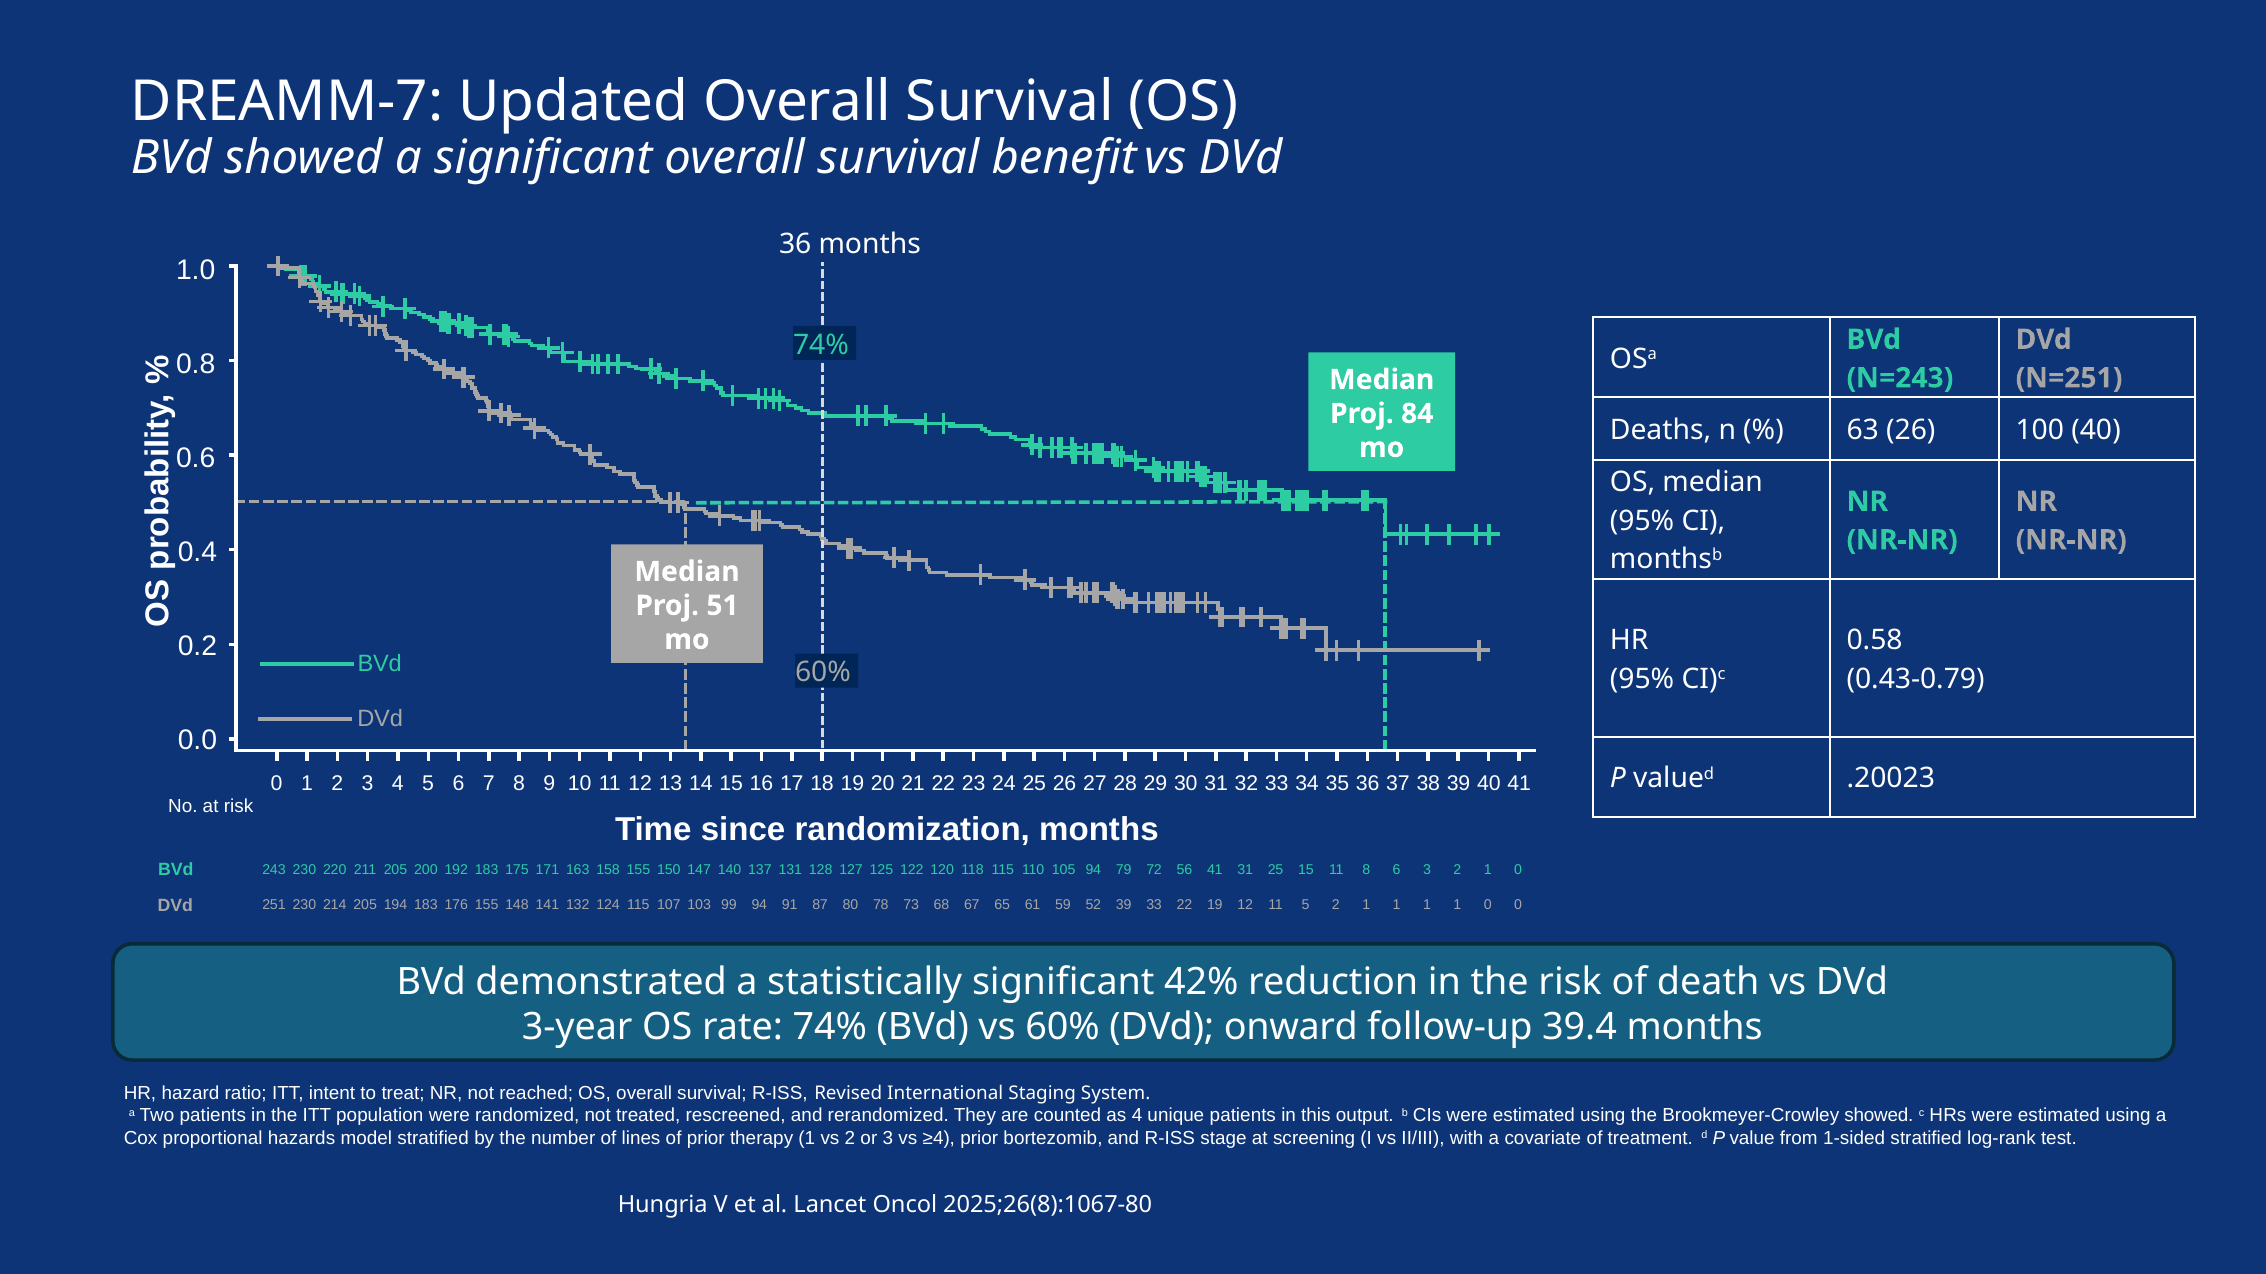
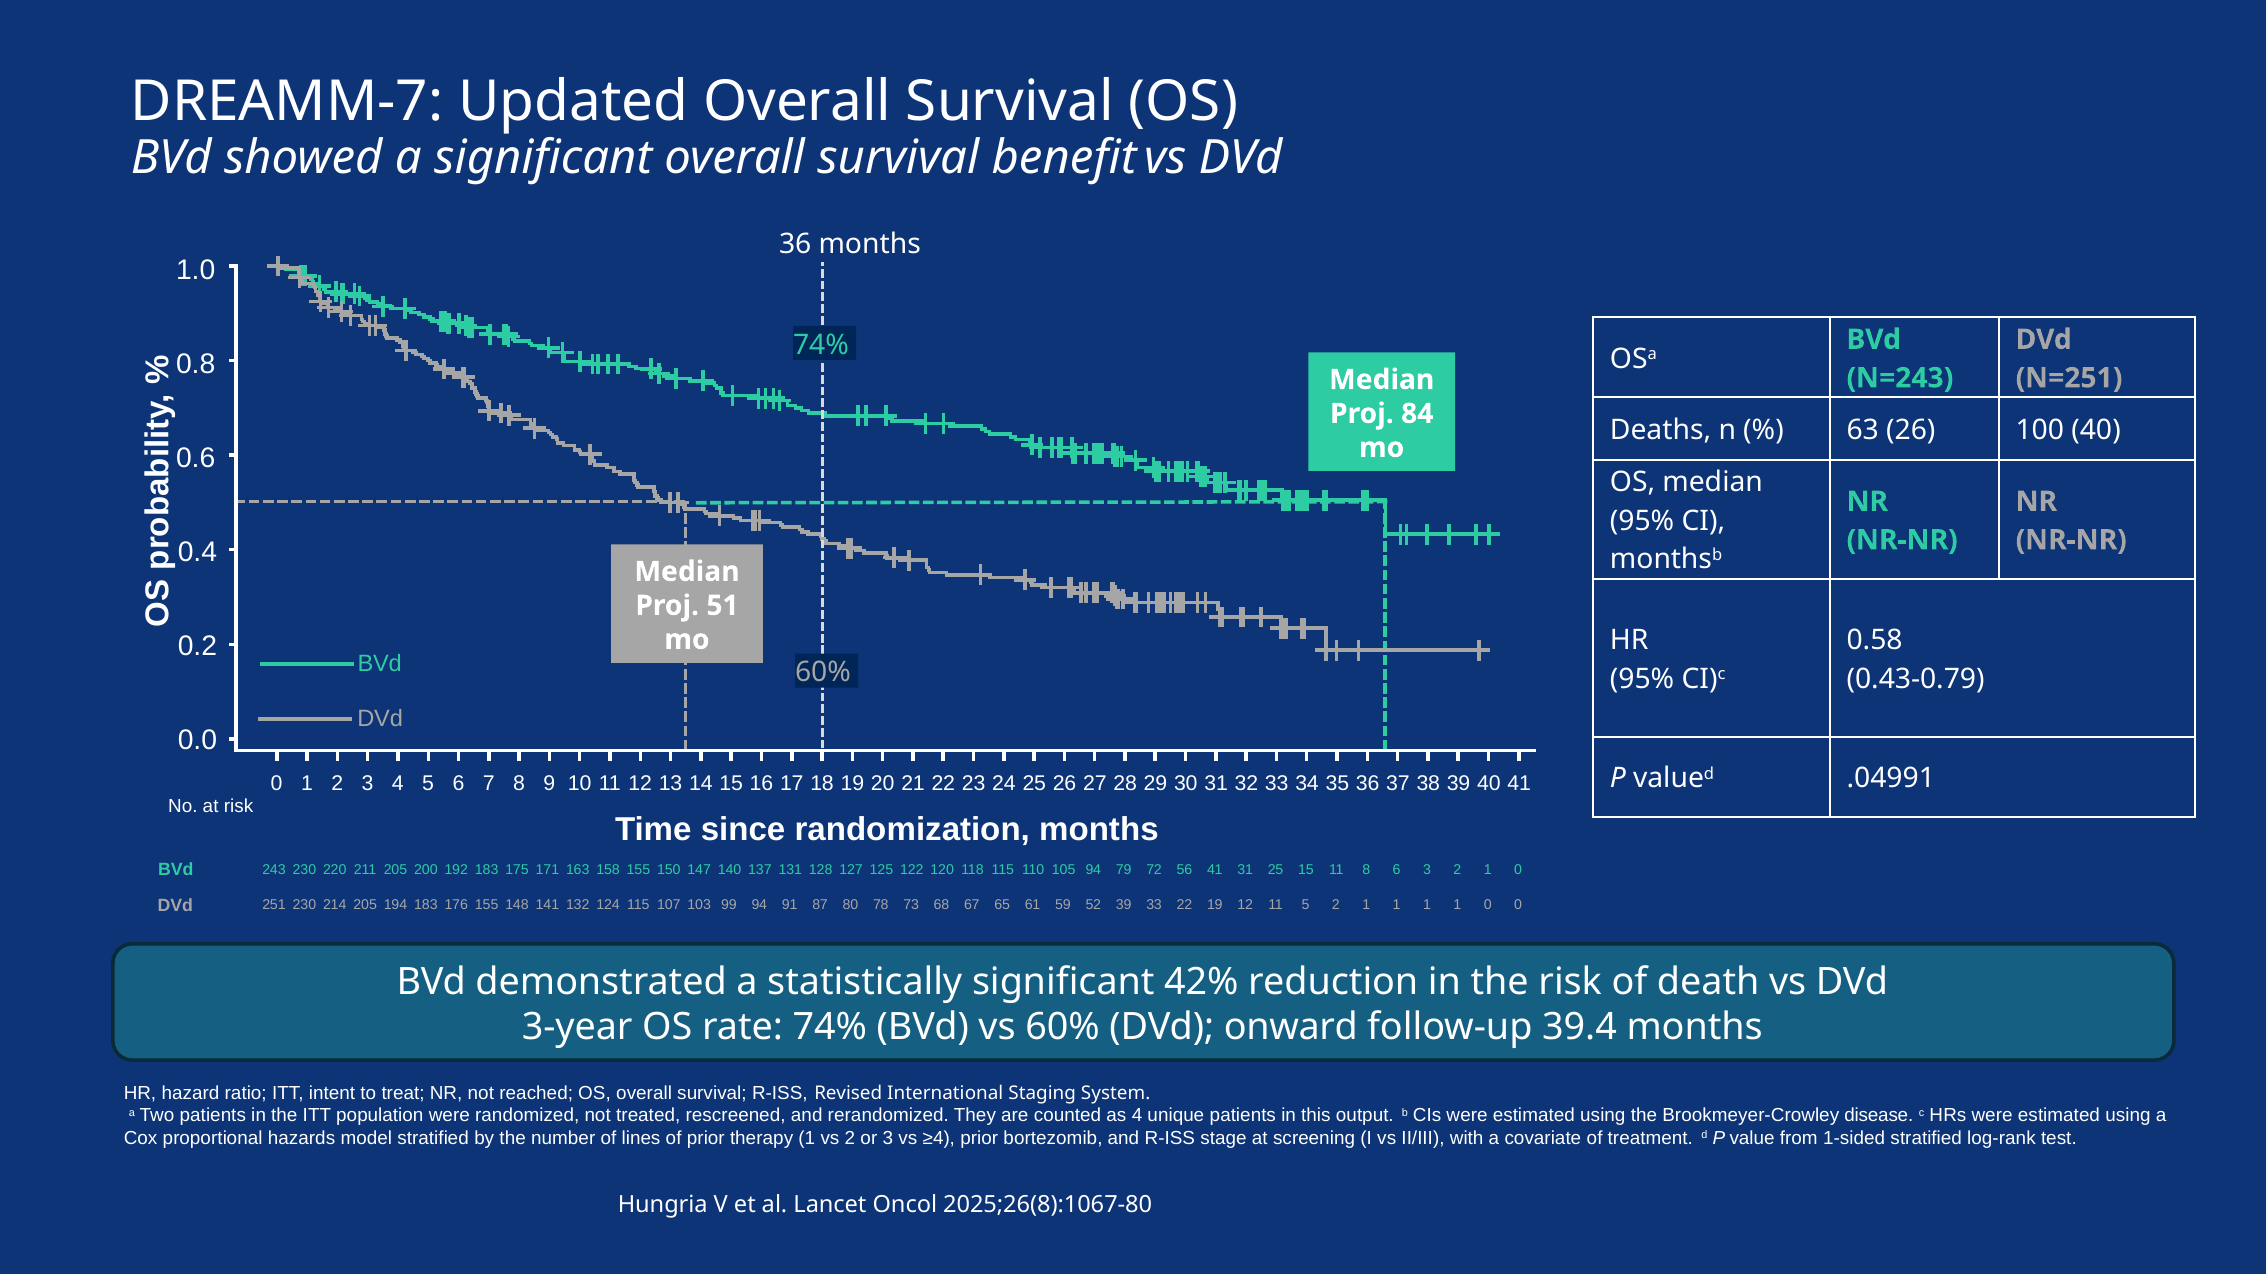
.20023: .20023 -> .04991 (1891, 779)
Brookmeyer-Crowley showed: showed -> disease (1879, 1116)
